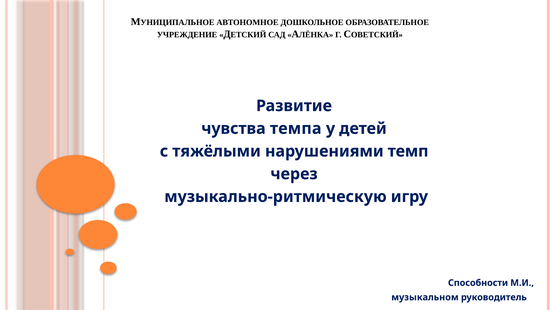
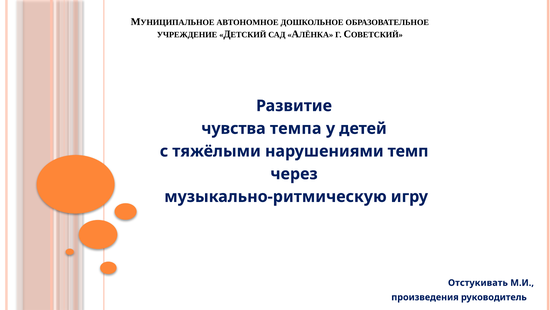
Способности: Способности -> Отстукивать (478, 282)
музыкальном: музыкальном -> произведения (425, 297)
